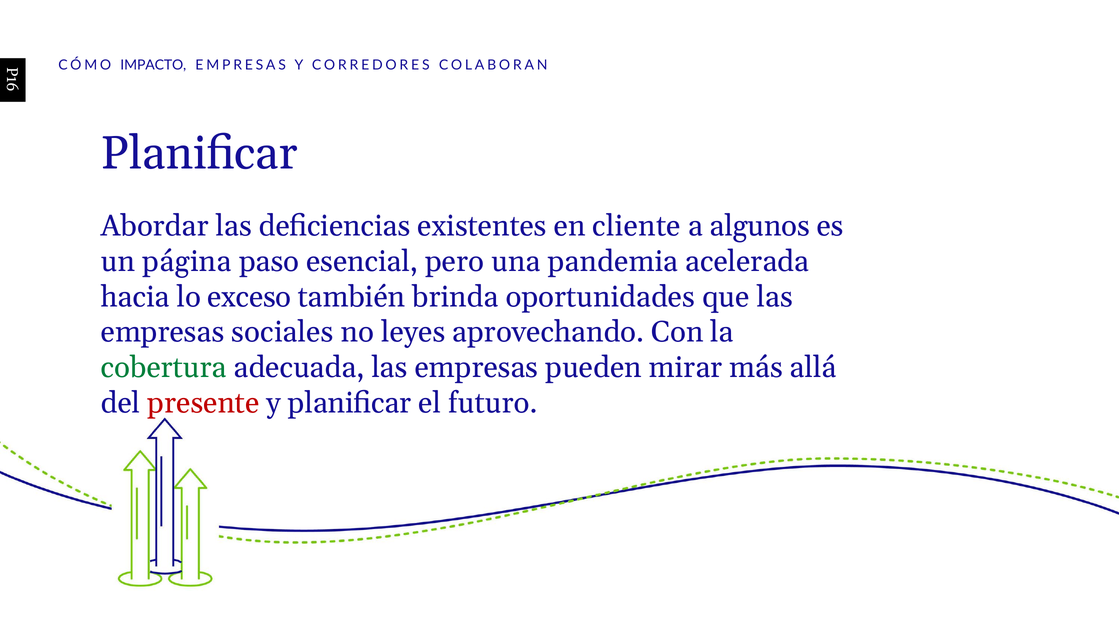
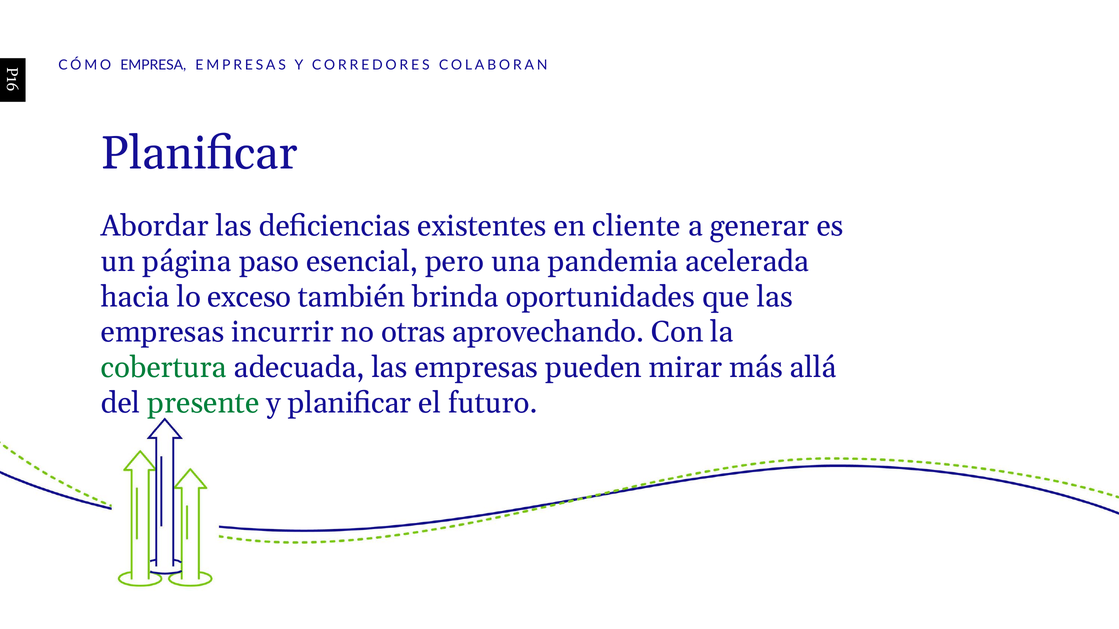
IMPACTO: IMPACTO -> EMPRESA (153, 65)
algunos: algunos -> generar (760, 226)
sociales: sociales -> incurrir (283, 332)
leyes: leyes -> otras (413, 332)
presente colour: red -> green (203, 403)
